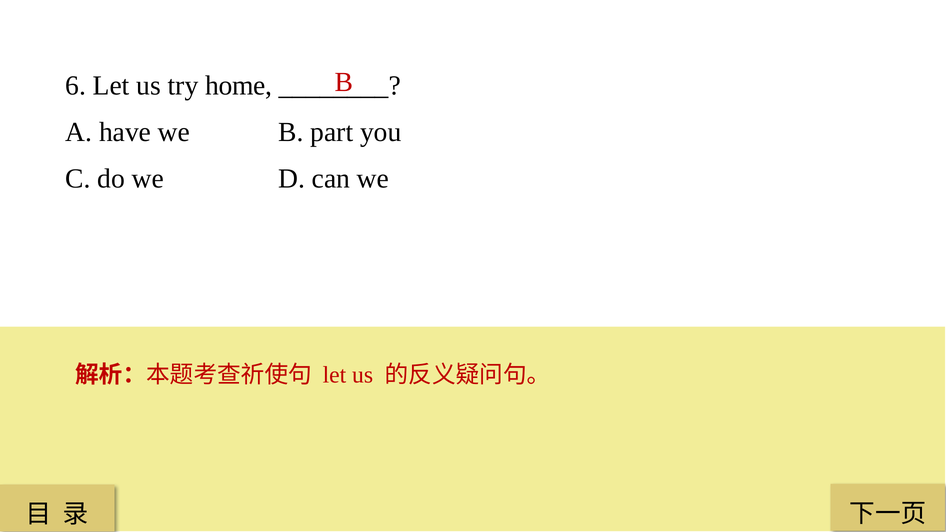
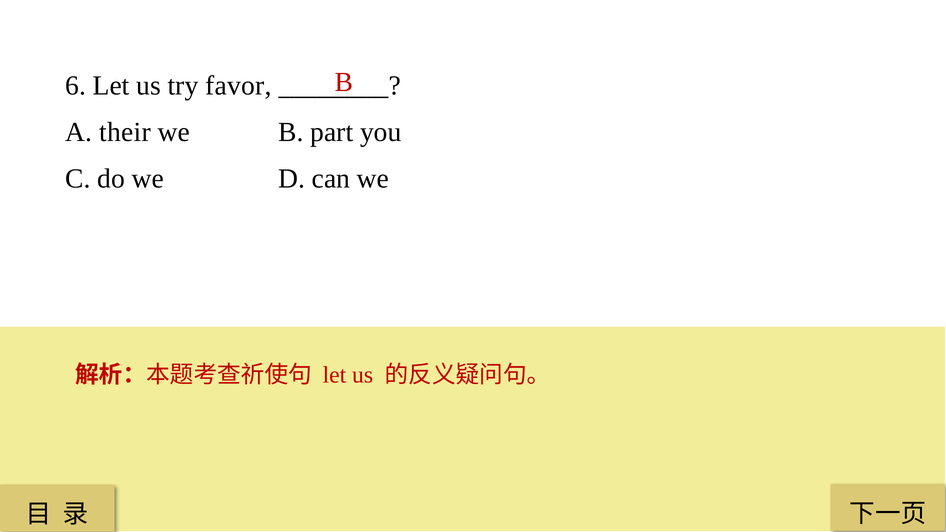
home: home -> favor (238, 86)
have: have -> their (125, 132)
